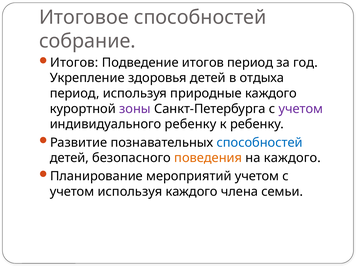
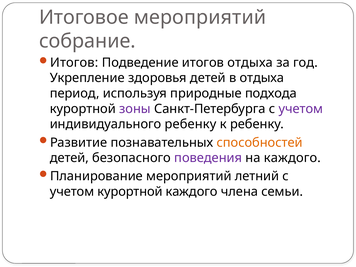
Итоговое способностей: способностей -> мероприятий (200, 17)
итогов период: период -> отдыха (250, 63)
природные каждого: каждого -> подхода (271, 93)
способностей colour: blue -> orange (260, 143)
поведения colour: orange -> purple (208, 158)
мероприятий учетом: учетом -> летний (257, 176)
учетом используя: используя -> курортной (130, 192)
